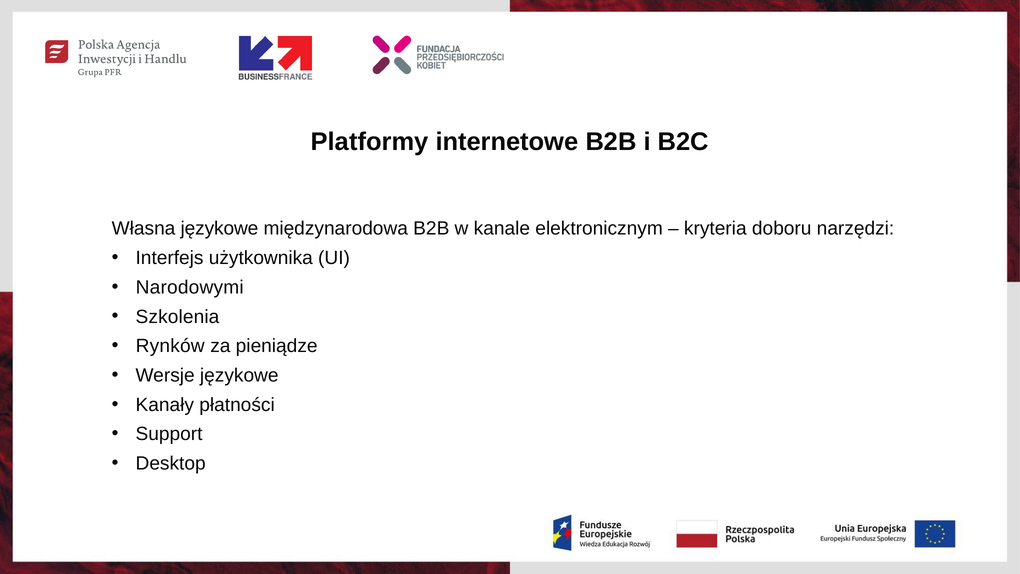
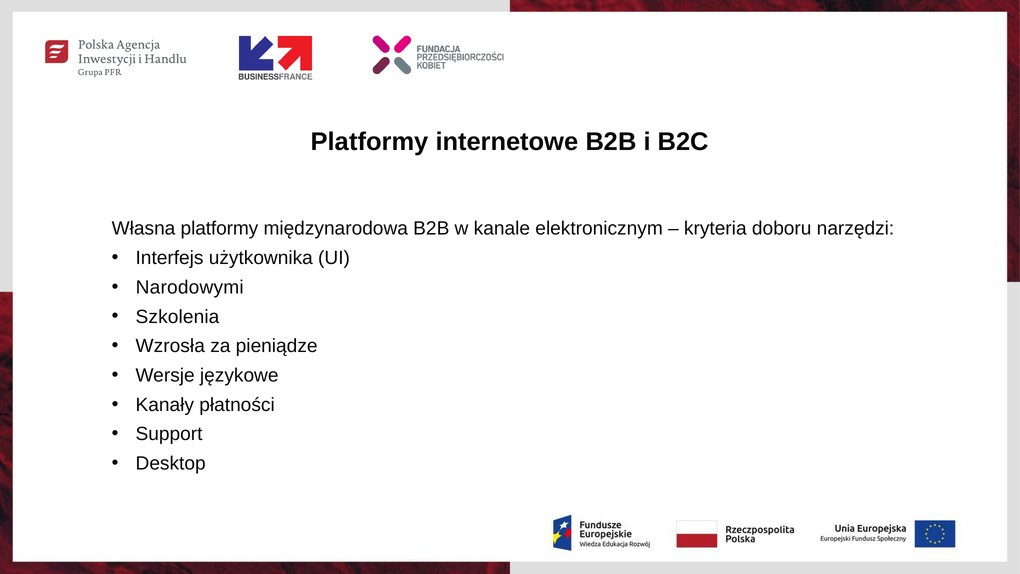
Własna językowe: językowe -> platformy (219, 229)
Rynków: Rynków -> Wzrosła (170, 346)
